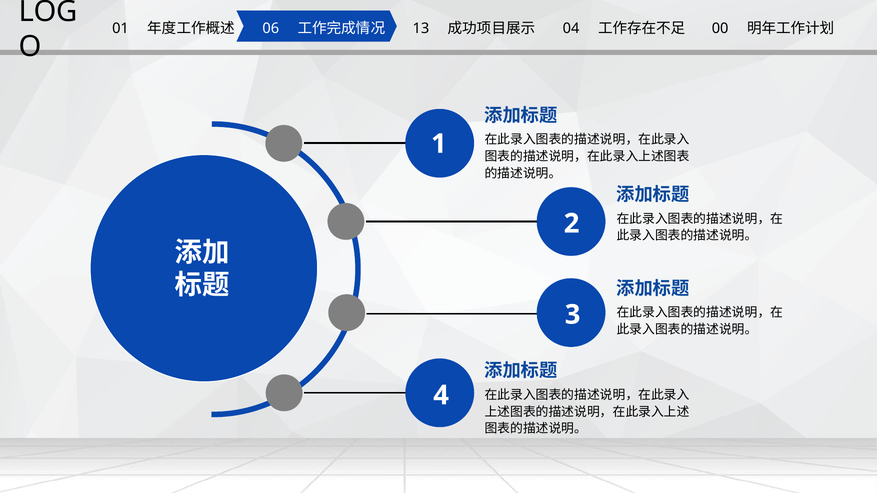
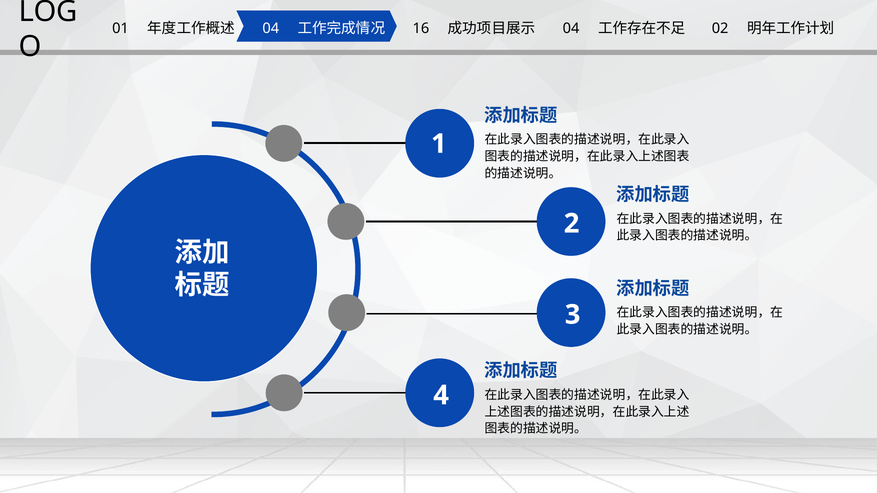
06: 06 -> 04 (271, 29)
13: 13 -> 16 (421, 29)
00: 00 -> 02 (720, 29)
